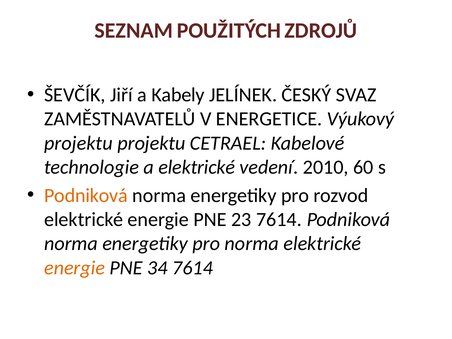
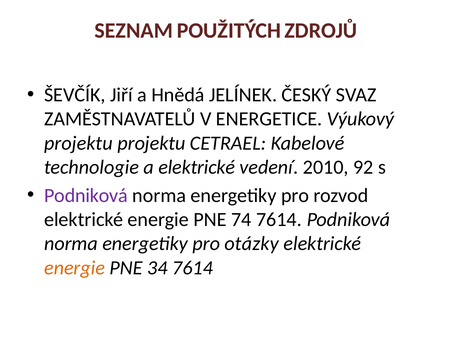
Kabely: Kabely -> Hnědá (178, 95)
60: 60 -> 92 (363, 167)
Podniková colour: orange -> purple (86, 195)
23: 23 -> 74 (241, 220)
pro norma: norma -> otázky (252, 244)
